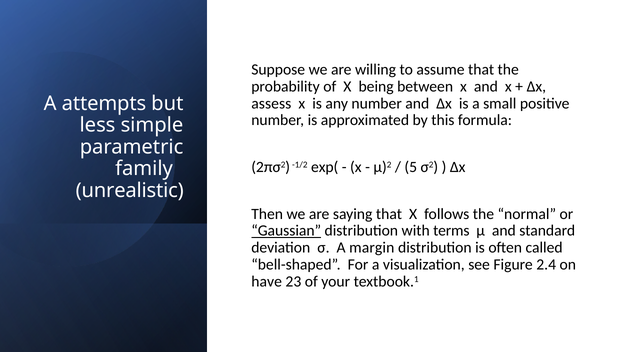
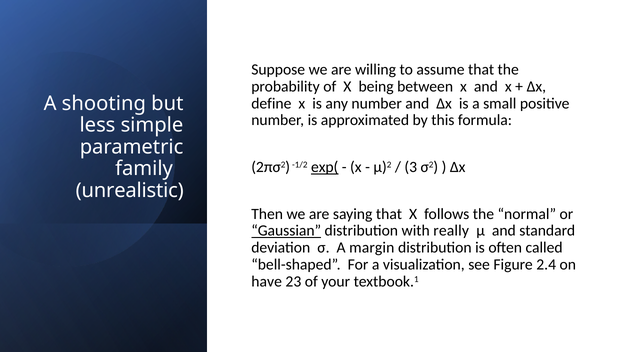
assess: assess -> define (271, 103)
attempts: attempts -> shooting (104, 103)
exp( underline: none -> present (325, 167)
5: 5 -> 3 (411, 167)
terms: terms -> really (451, 231)
